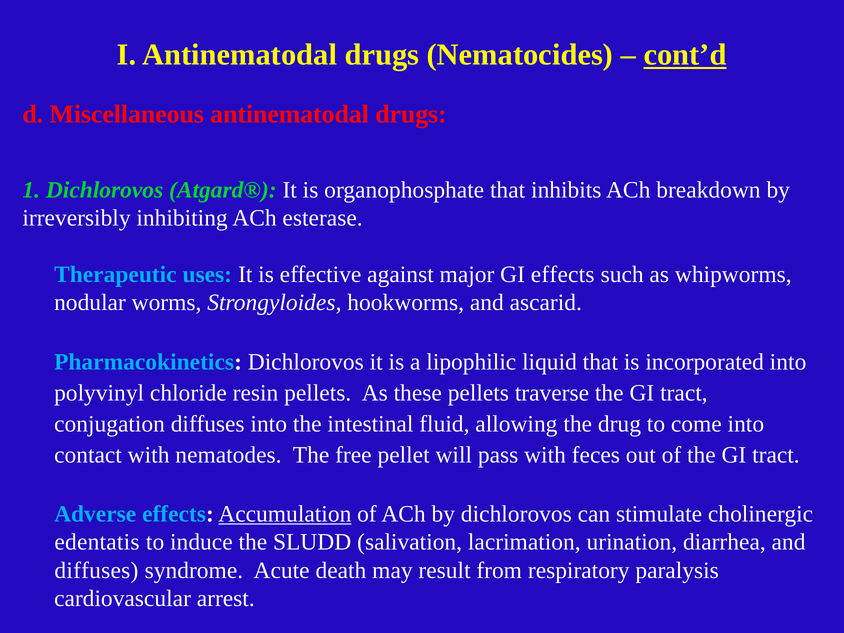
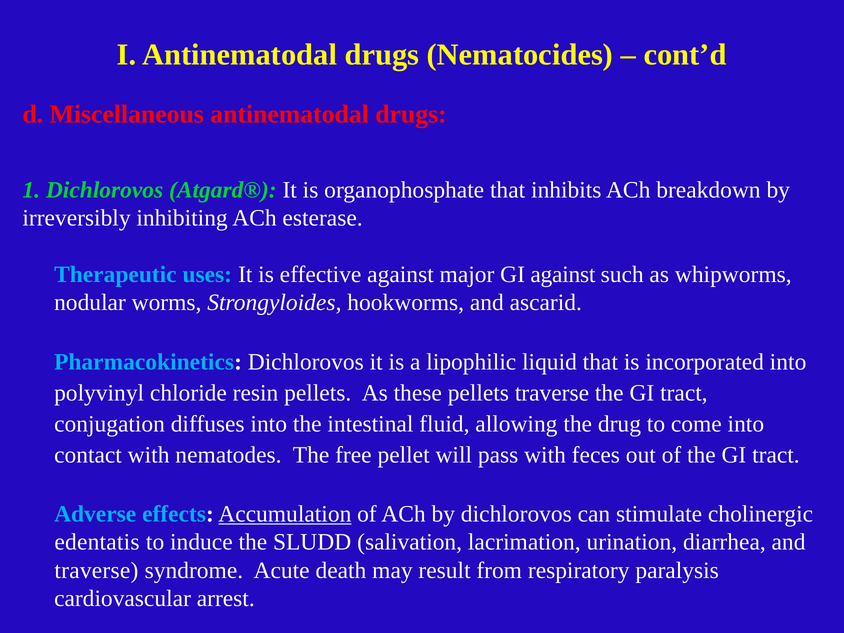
cont’d underline: present -> none (685, 55)
GI effects: effects -> against (563, 275)
diffuses: diffuses -> traverse (96, 570)
